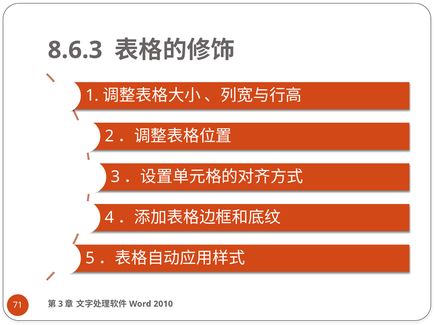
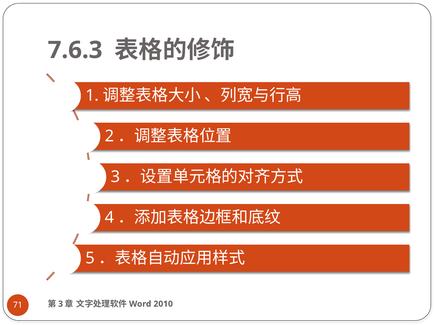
8.6.3: 8.6.3 -> 7.6.3 (75, 50)
